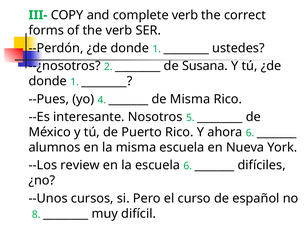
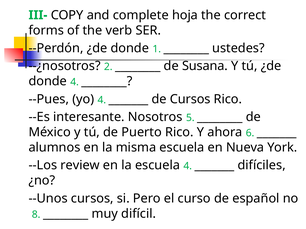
complete verb: verb -> hoja (185, 15)
1: 1 -> 4 (75, 82)
de Misma: Misma -> Cursos (190, 99)
escuela 6: 6 -> 4 (188, 166)
